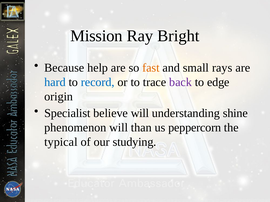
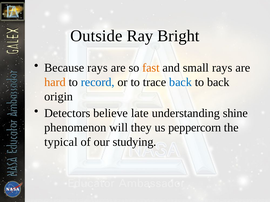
Mission: Mission -> Outside (96, 36)
Because help: help -> rays (98, 68)
hard colour: blue -> orange (55, 82)
back colour: purple -> blue (181, 82)
to edge: edge -> back (218, 82)
Specialist: Specialist -> Detectors (67, 114)
believe will: will -> late (140, 114)
than: than -> they (141, 128)
